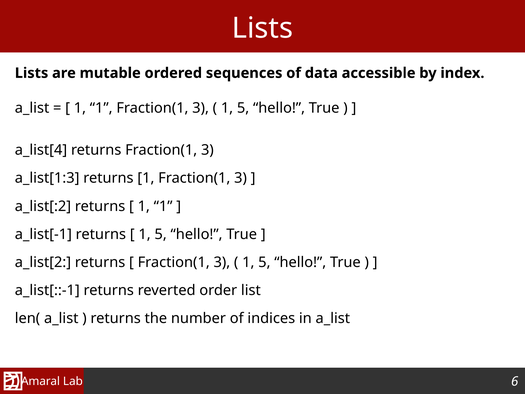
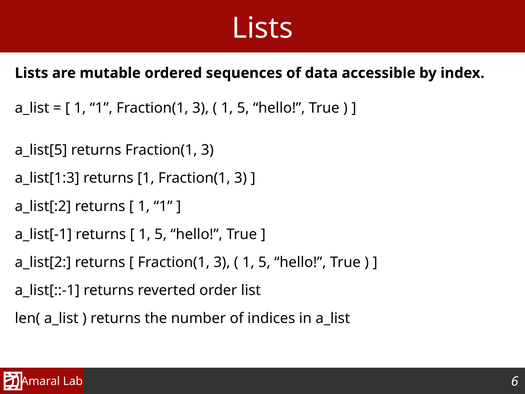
a_list[4: a_list[4 -> a_list[5 (41, 150)
